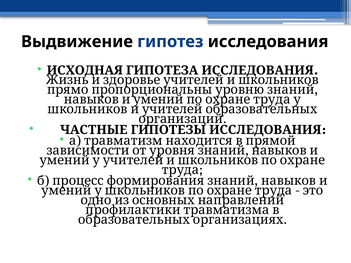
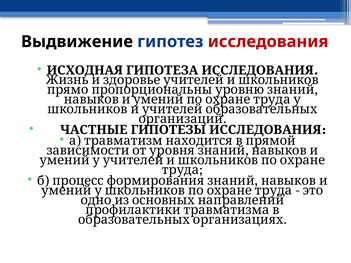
исследования colour: black -> red (268, 42)
